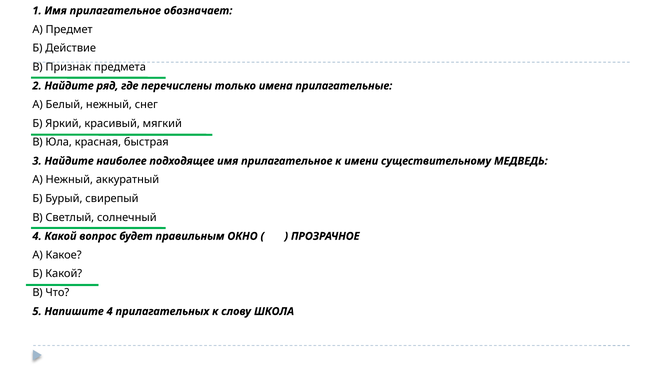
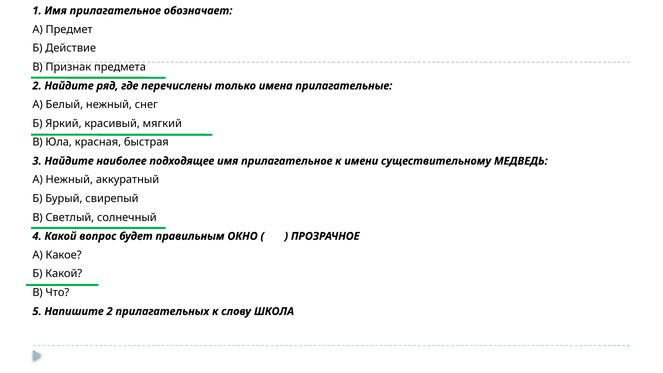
Напишите 4: 4 -> 2 (110, 311)
